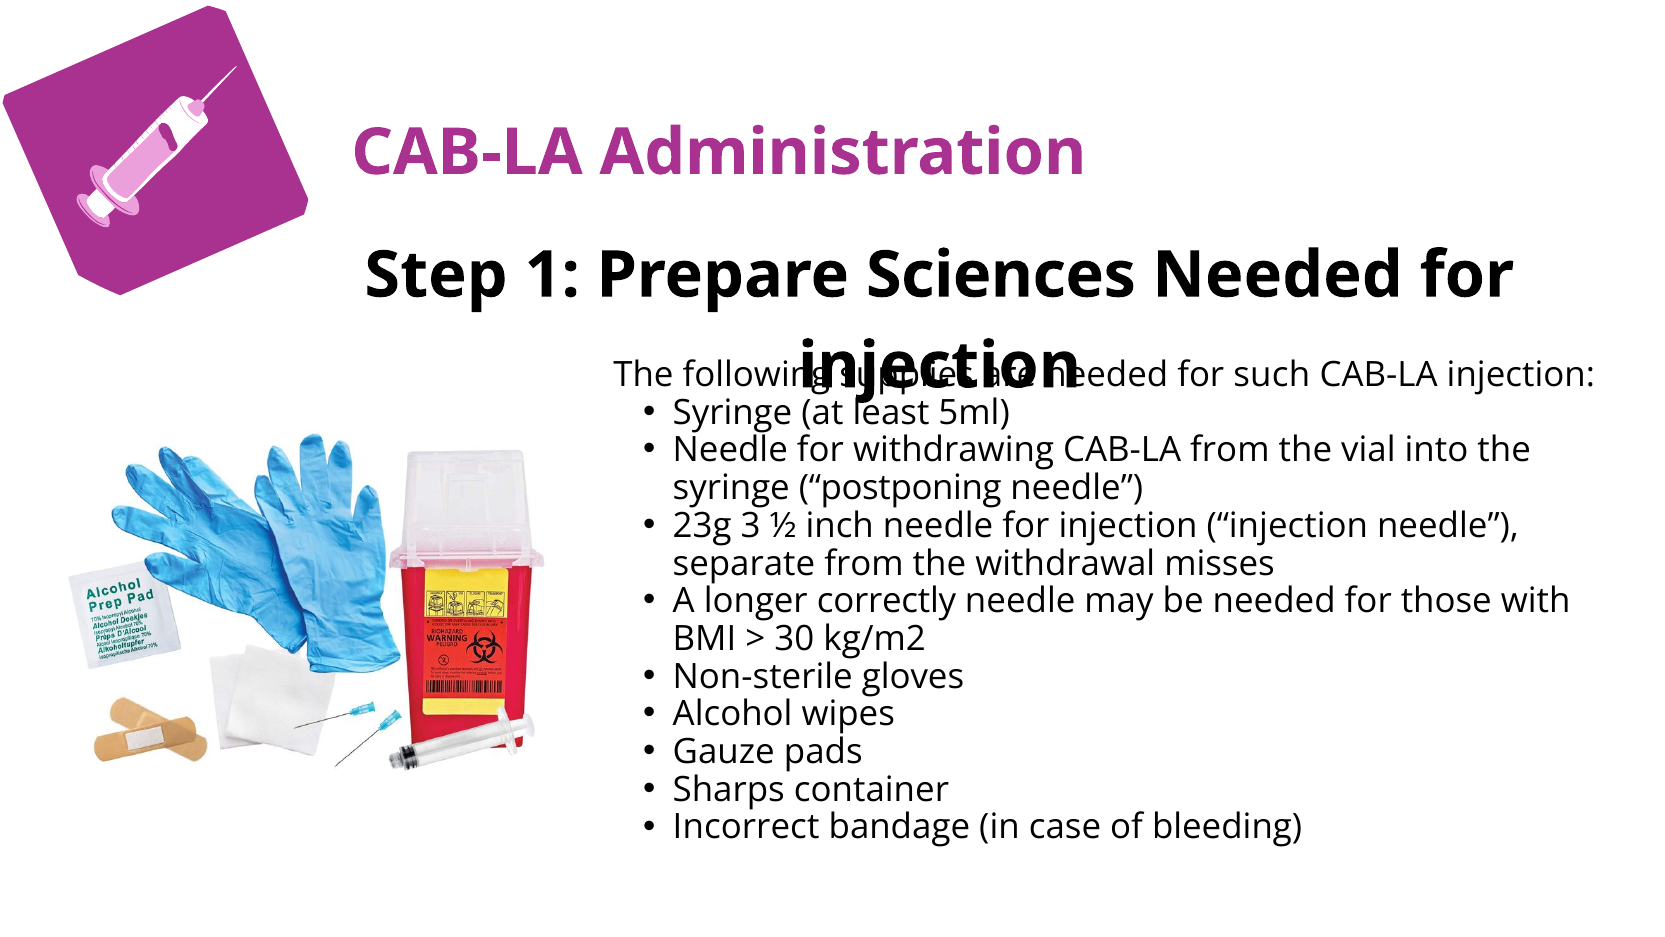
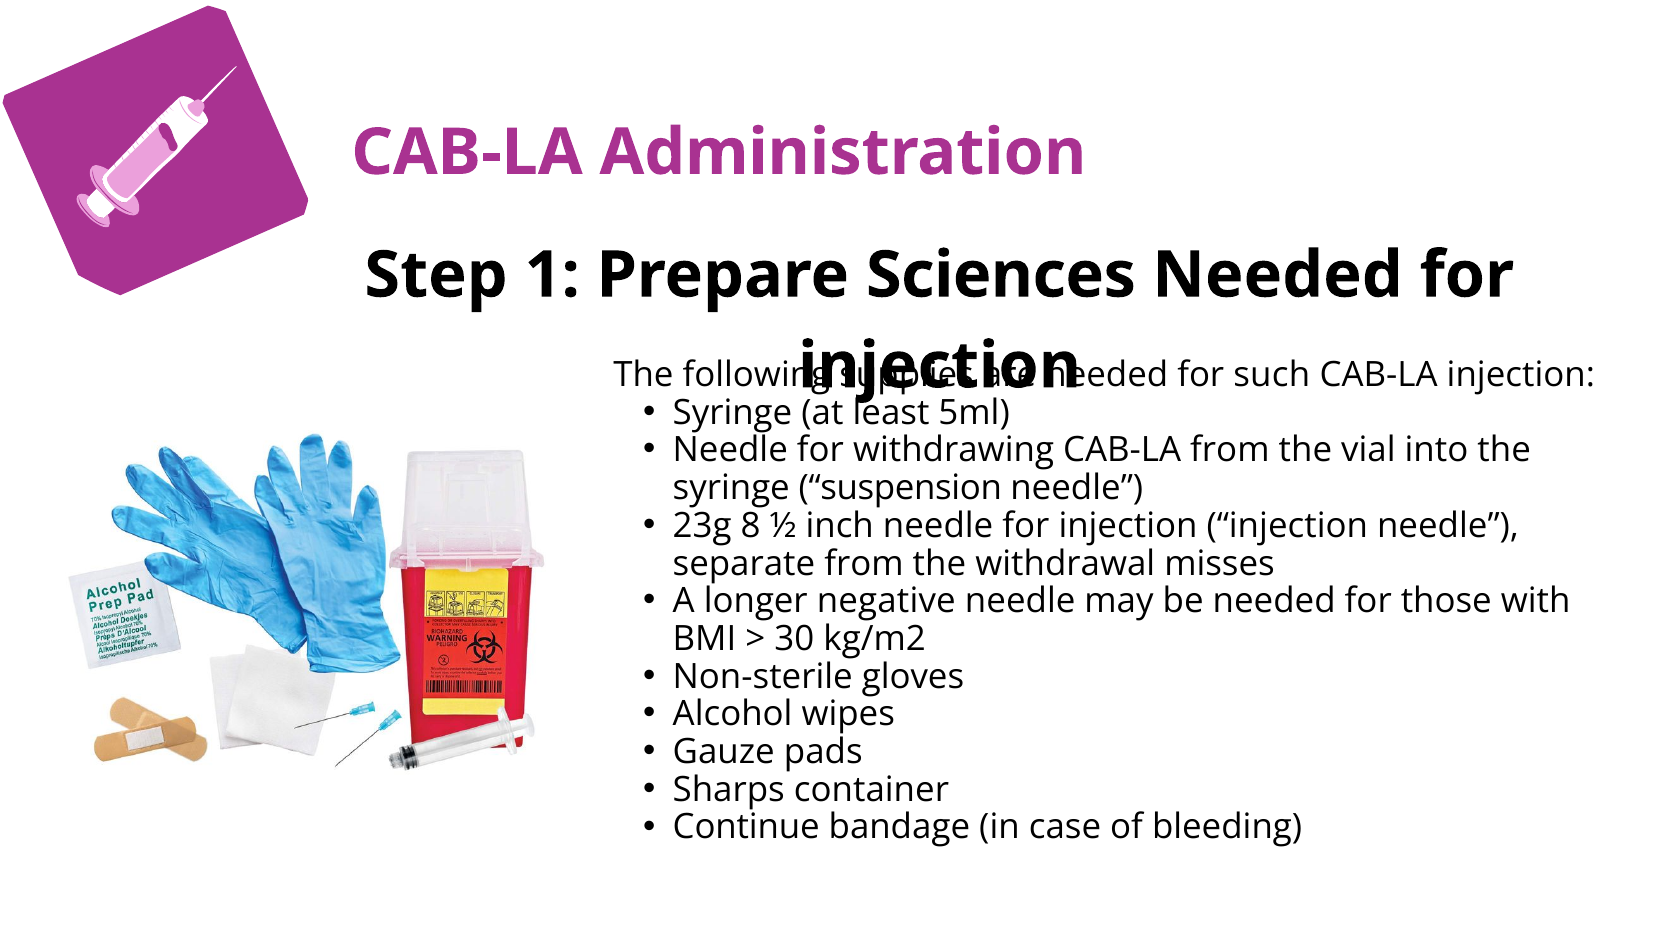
postponing: postponing -> suspension (900, 488)
3: 3 -> 8 (751, 526)
correctly: correctly -> negative (886, 601)
Incorrect: Incorrect -> Continue (746, 827)
